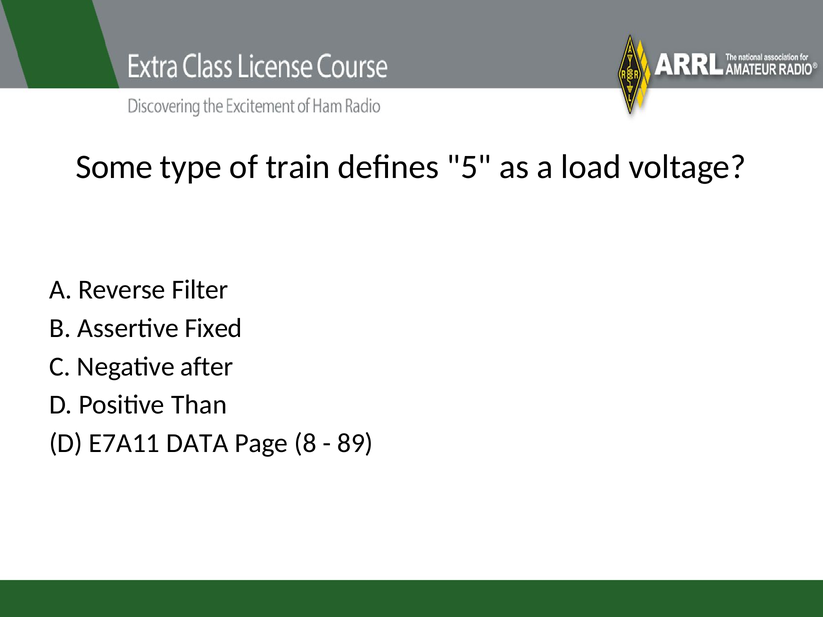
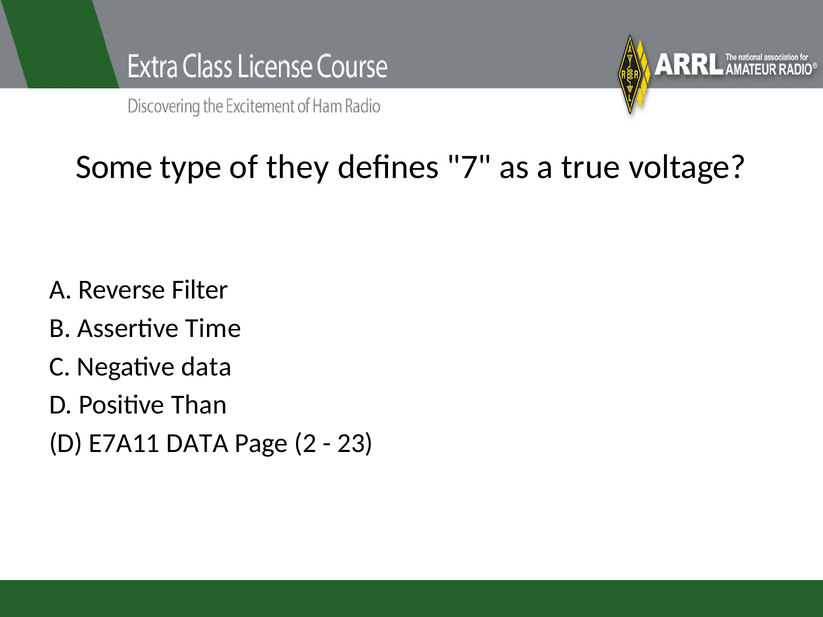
train: train -> they (298, 167)
5: 5 -> 7 (469, 167)
load: load -> true (591, 167)
Fixed: Fixed -> Time (213, 328)
Negative after: after -> data (206, 367)
8: 8 -> 2 (305, 443)
89: 89 -> 23 (355, 443)
